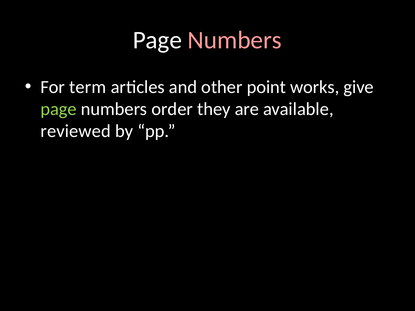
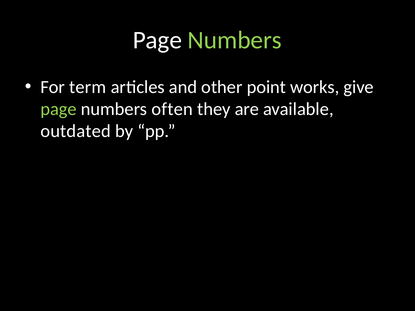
Numbers colour: pink -> light green (235, 40)
order: order -> often (172, 109)
reviewed: reviewed -> outdated (76, 131)
